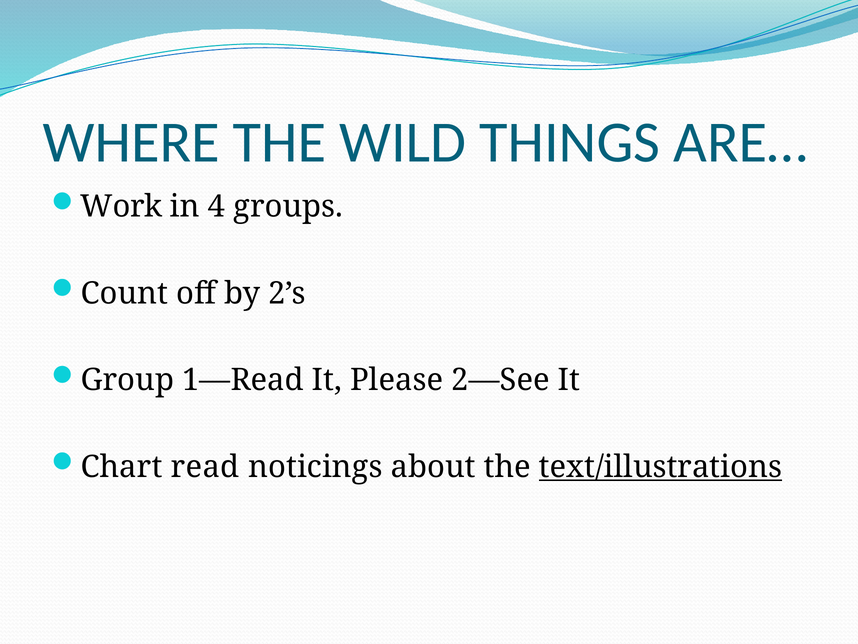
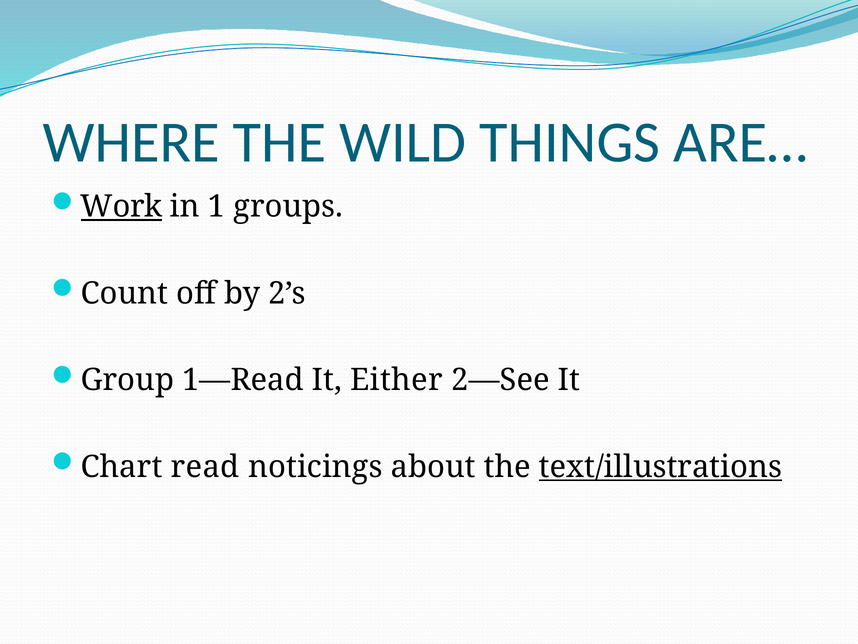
Work underline: none -> present (122, 207)
4: 4 -> 1 (217, 207)
Please: Please -> Either (397, 380)
